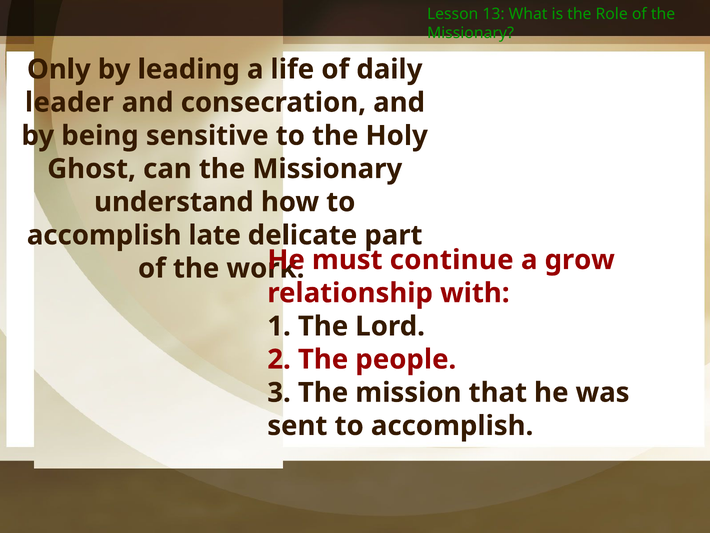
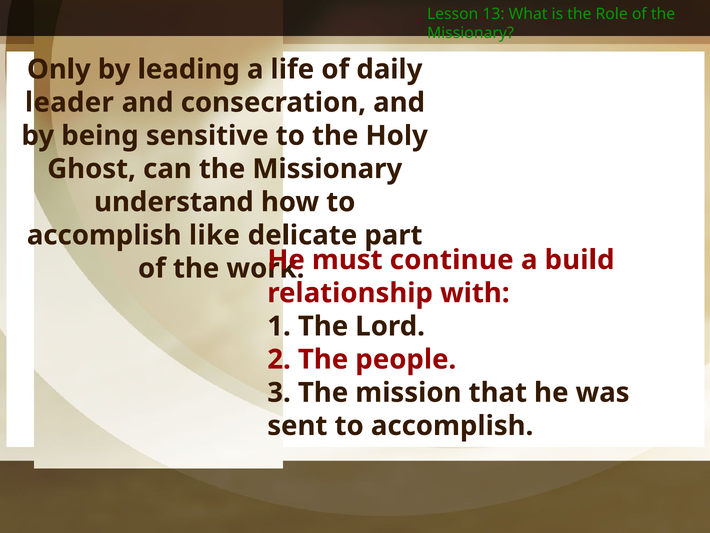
late: late -> like (214, 235)
grow: grow -> build (580, 260)
